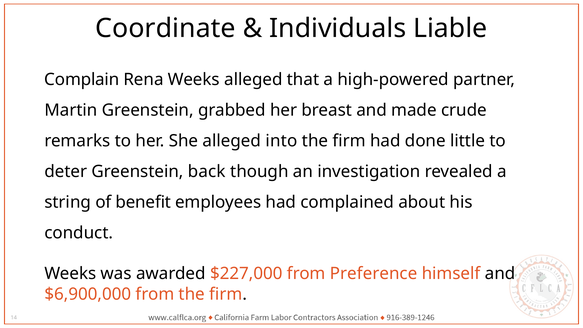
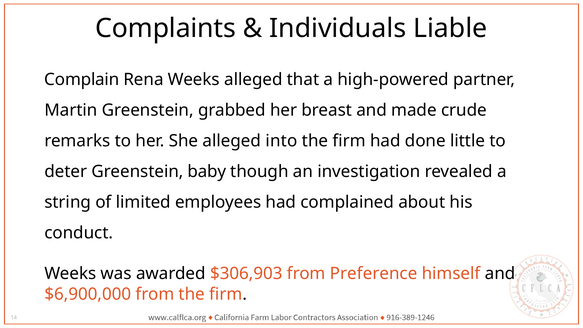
Coordinate: Coordinate -> Complaints (166, 28)
back: back -> baby (207, 172)
benefit: benefit -> limited (143, 202)
$227,000: $227,000 -> $306,903 (246, 274)
